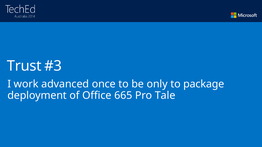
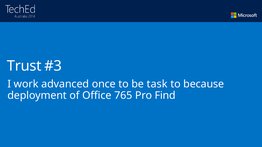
only: only -> task (157, 84)
package: package -> because (204, 84)
665: 665 -> 765 (123, 96)
Tale: Tale -> Find (165, 96)
